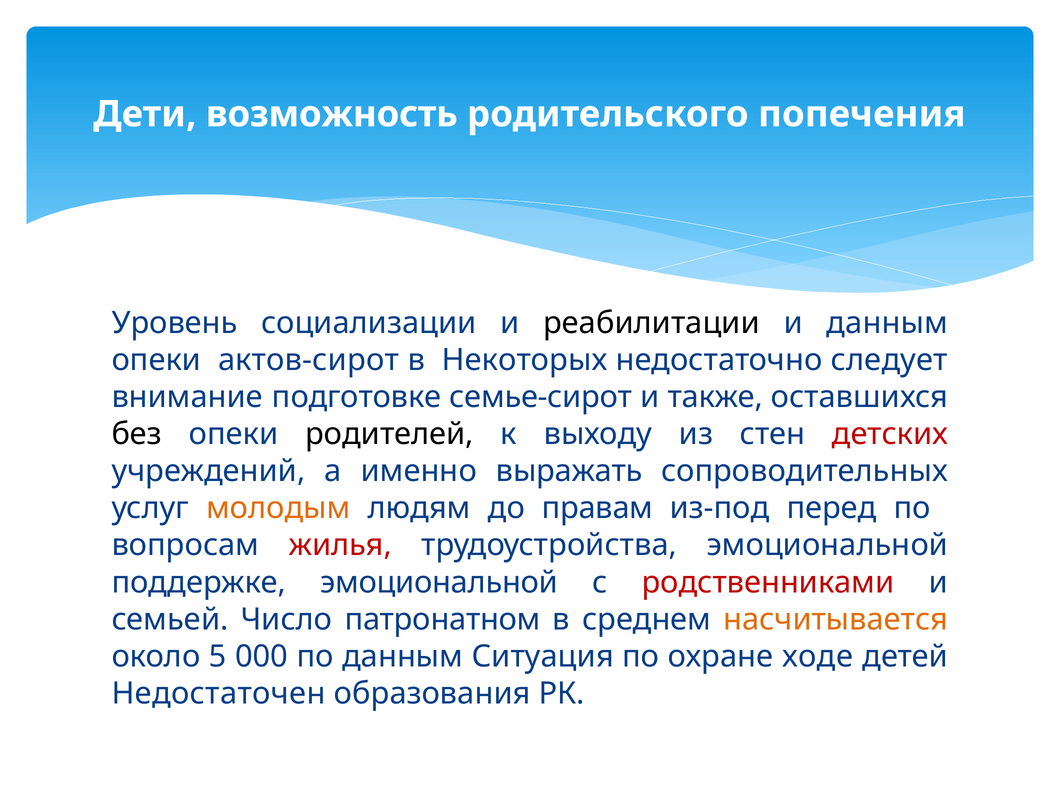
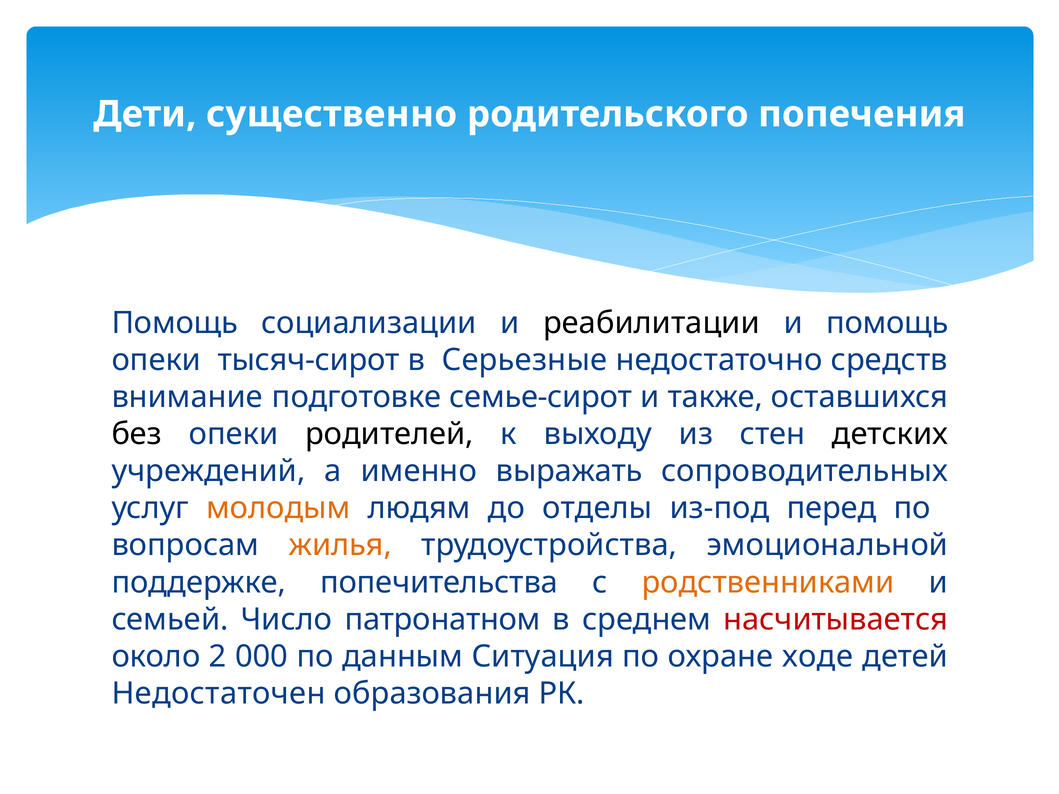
возможность: возможность -> существенно (332, 114)
Уровень: Уровень -> Помощь (175, 323)
и данным: данным -> помощь (887, 323)
актов-сирот: актов-сирот -> тысяч-сирот (309, 360)
Некоторых: Некоторых -> Серьезные (524, 360)
следует: следует -> средств (889, 360)
детских colour: red -> black (890, 434)
правам: правам -> отделы (597, 508)
жилья colour: red -> orange (340, 545)
поддержке эмоциональной: эмоциональной -> попечительства (439, 583)
родственниками colour: red -> orange (768, 583)
насчитывается colour: orange -> red (836, 620)
5: 5 -> 2 (218, 657)
